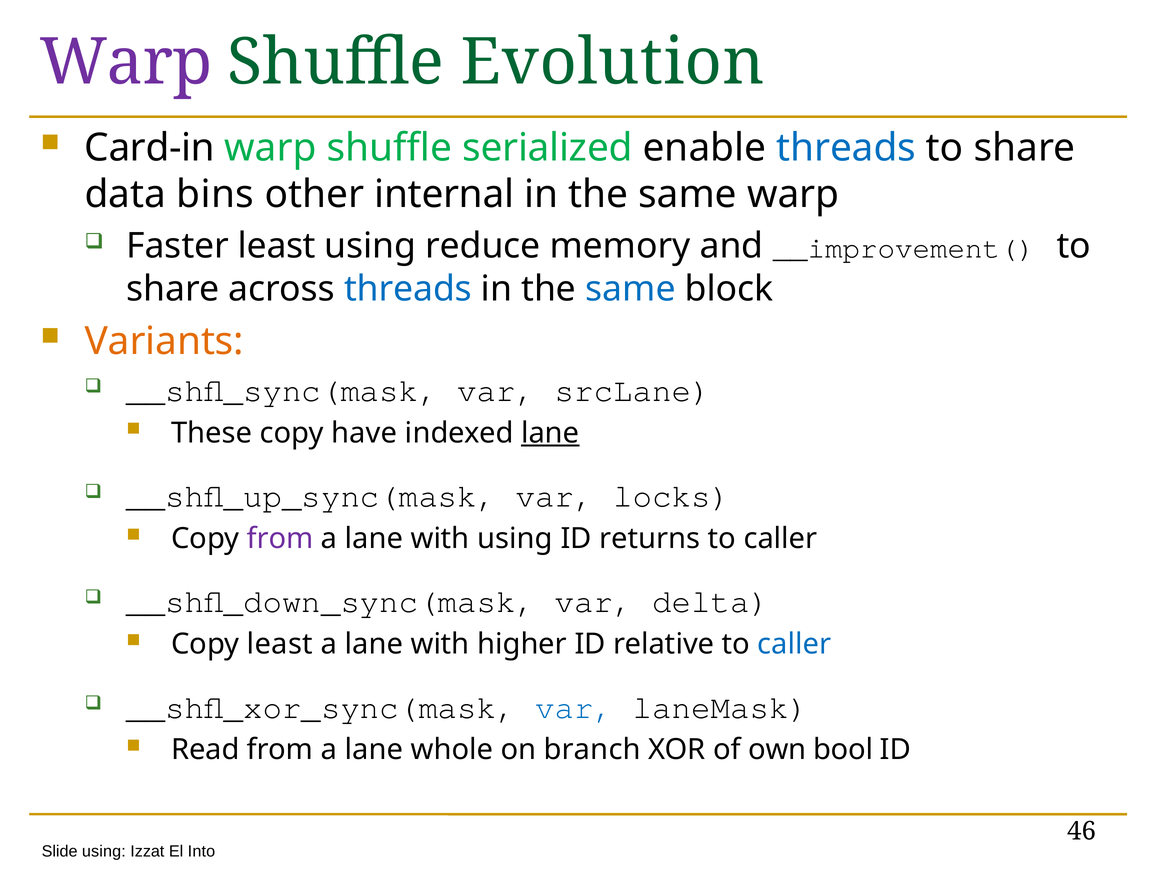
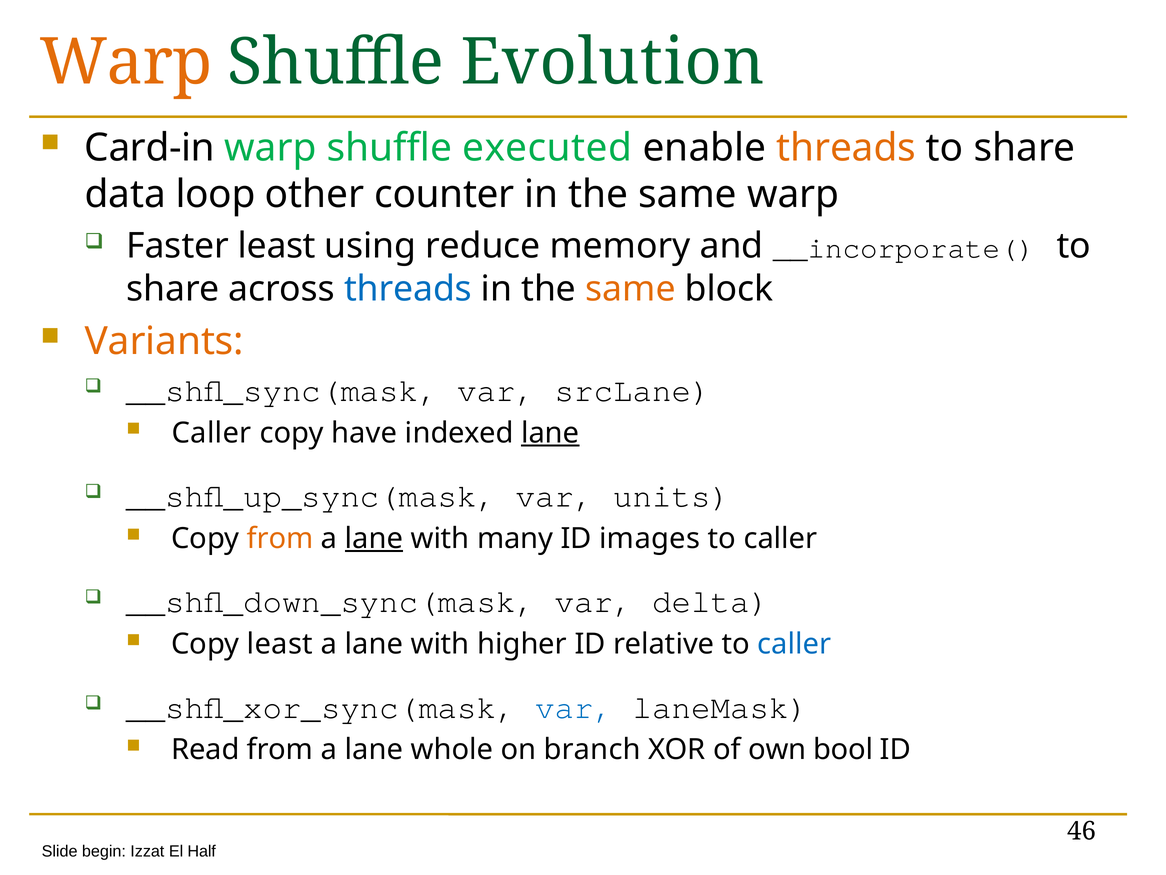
Warp colour: purple -> orange (126, 62)
serialized: serialized -> executed (547, 148)
threads colour: blue -> orange (846, 148)
bins: bins -> loop (216, 194)
internal: internal -> counter (444, 194)
__improvement(: __improvement( -> __incorporate( (904, 248)
same colour: blue -> orange (631, 289)
These: These -> Caller (212, 433)
locks: locks -> units (672, 496)
from colour: purple -> orange (280, 538)
lane underline: none -> present (374, 538)
with using: using -> many (515, 538)
returns: returns -> images (650, 538)
Slide using: using -> begin (104, 851)
Into: Into -> Half (202, 851)
